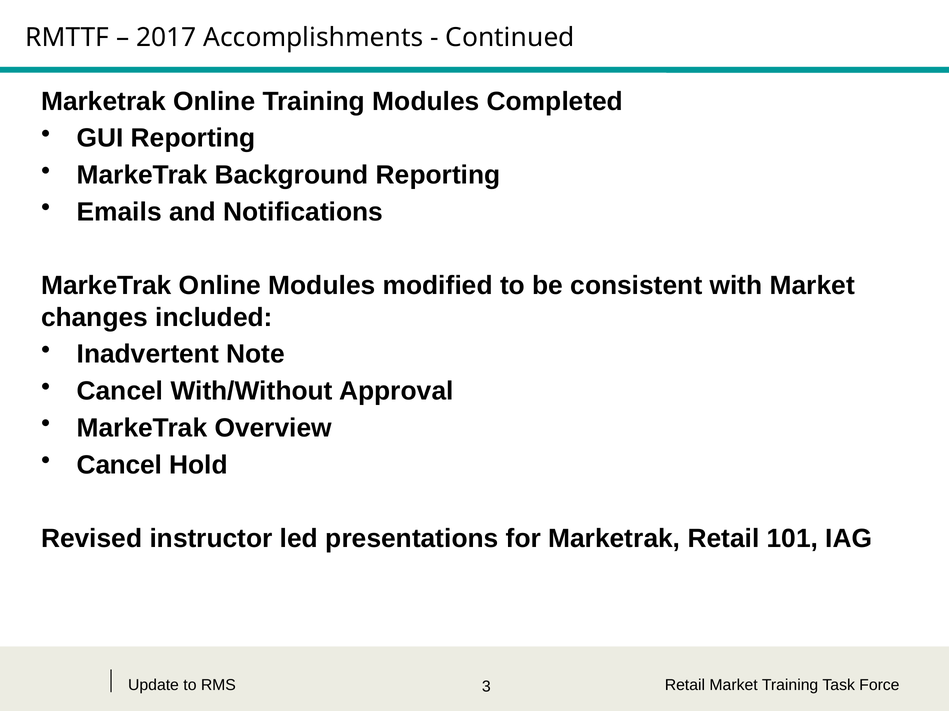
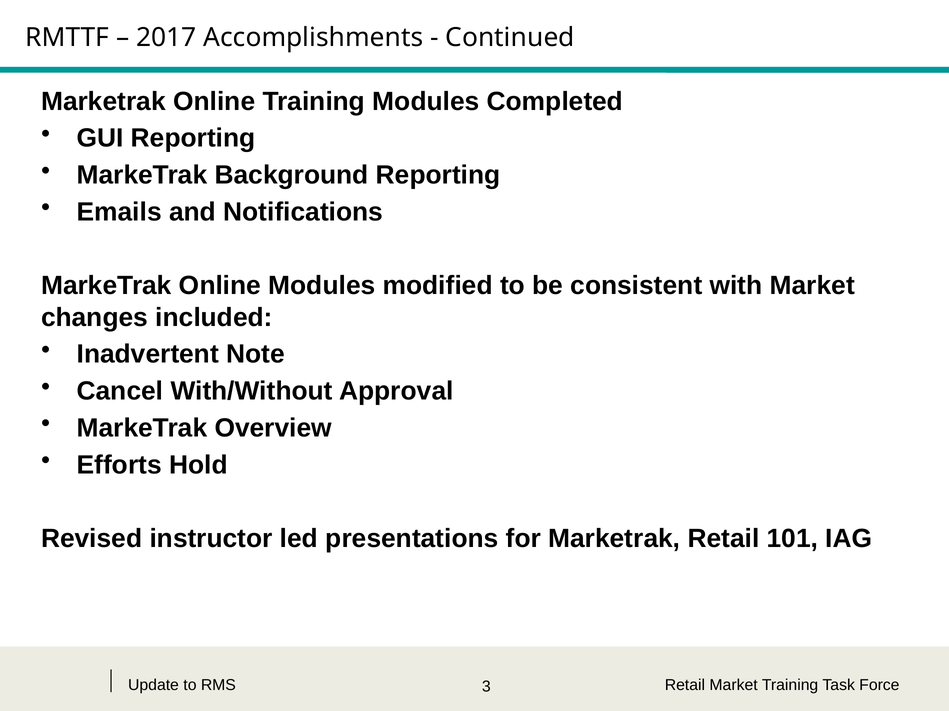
Cancel: Cancel -> Efforts (119, 465)
